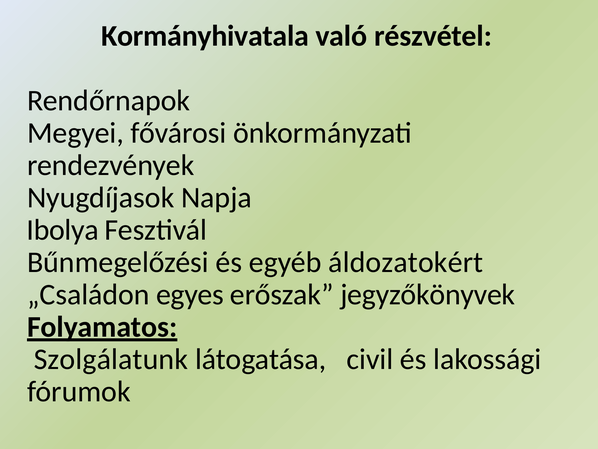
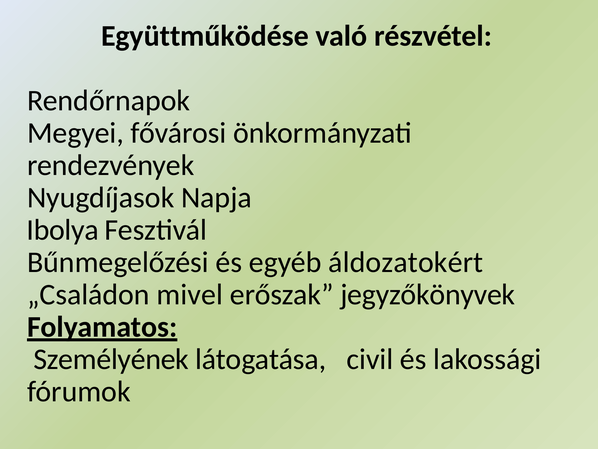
Kormányhivatala: Kormányhivatala -> Együttműködése (205, 36)
egyes: egyes -> mivel (190, 294)
Szolgálatunk: Szolgálatunk -> Személyének (111, 359)
